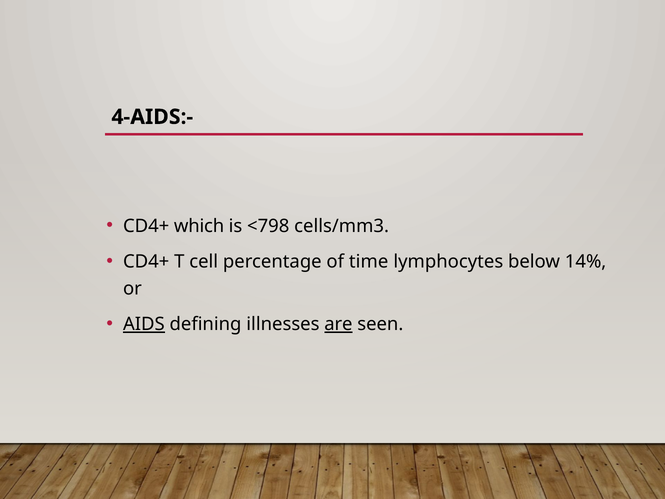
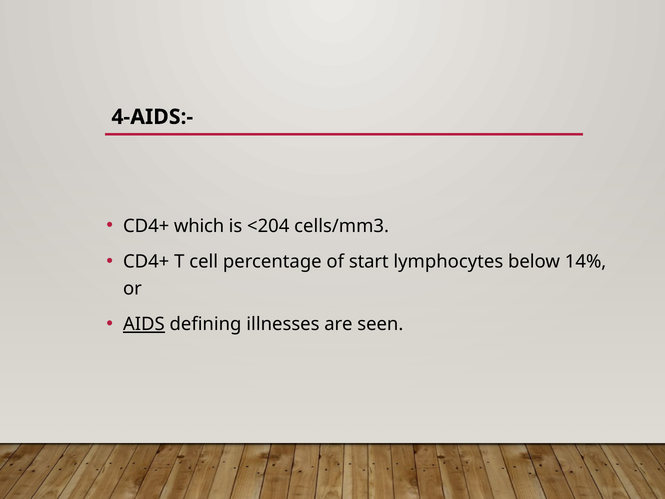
<798: <798 -> <204 (268, 226)
time: time -> start (369, 262)
are underline: present -> none (338, 324)
